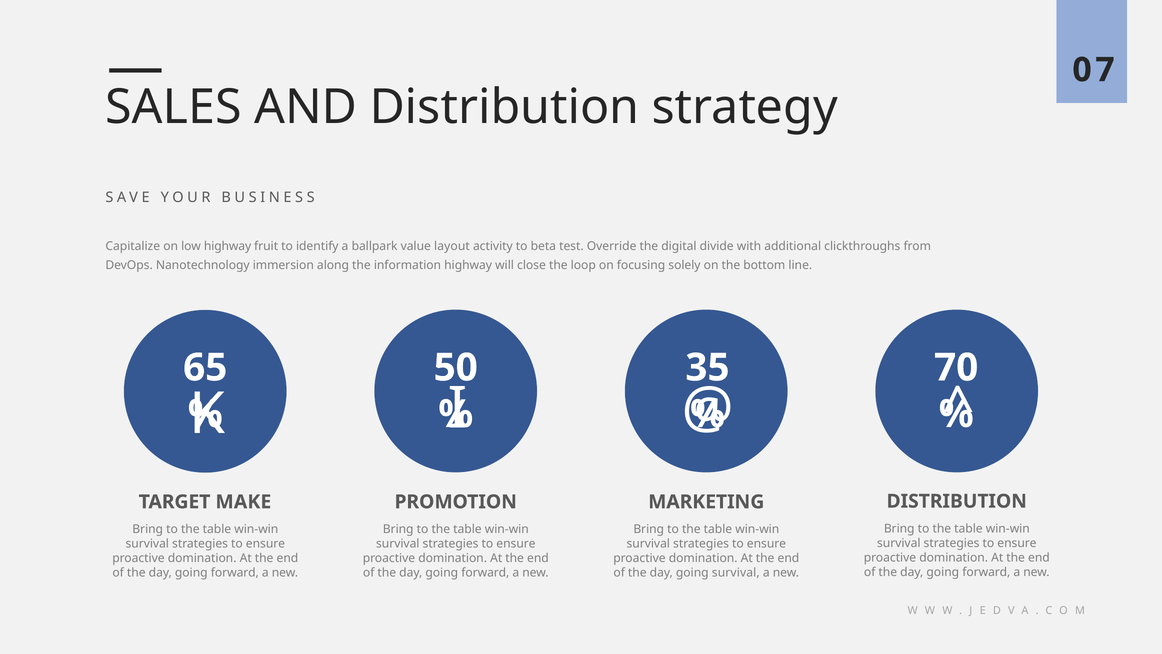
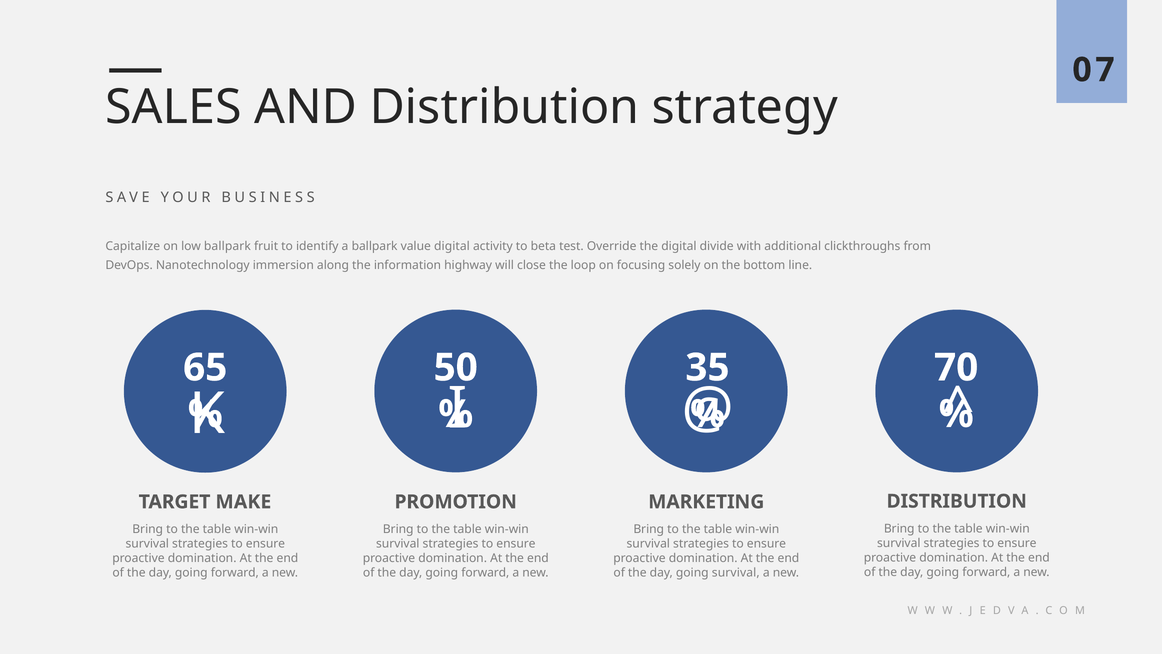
low highway: highway -> ballpark (227, 246)
value layout: layout -> digital (452, 246)
